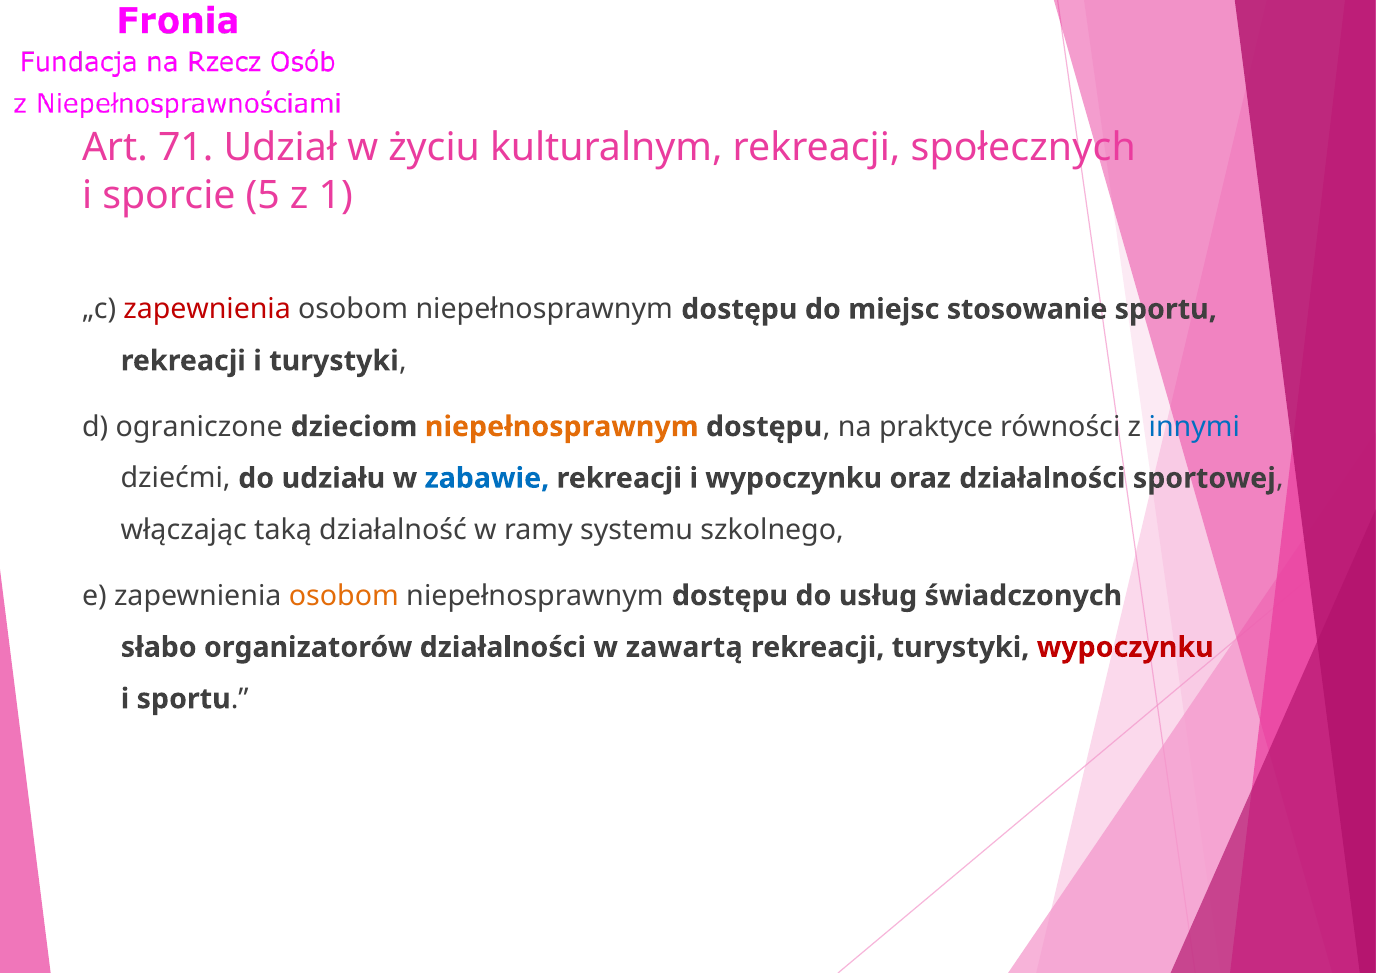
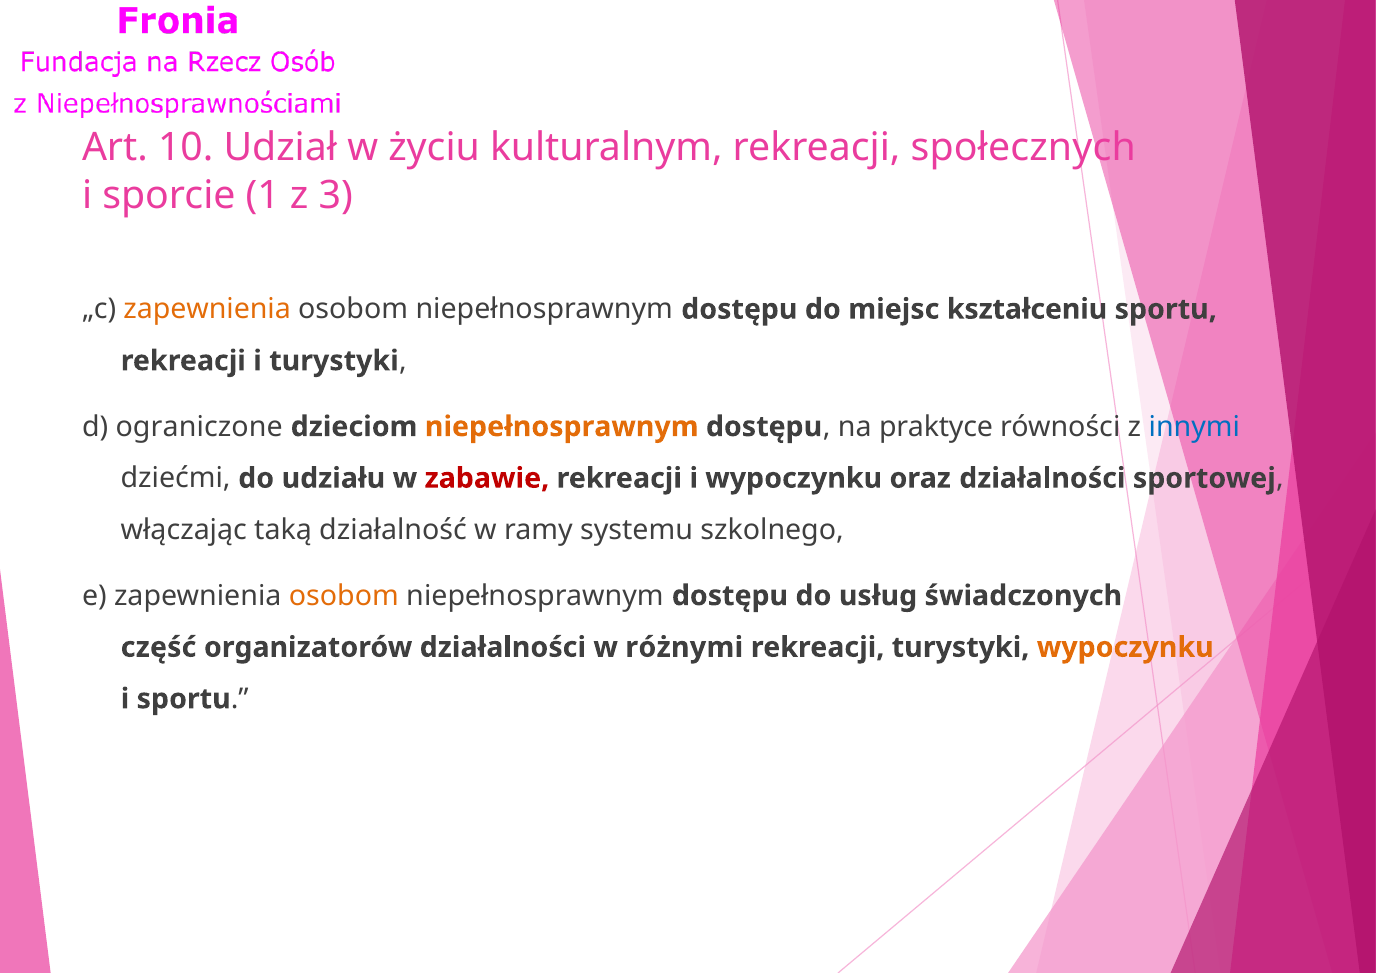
71: 71 -> 10 (186, 148)
5: 5 -> 1 (263, 195)
1: 1 -> 3 (336, 195)
zapewnienia colour: red -> orange (207, 309)
stosowanie: stosowanie -> kształceniu (1027, 309)
zabawie colour: blue -> red (487, 478)
słabo: słabo -> część (159, 647)
zawartą: zawartą -> różnymi (684, 647)
wypoczynku colour: red -> orange (1125, 647)
